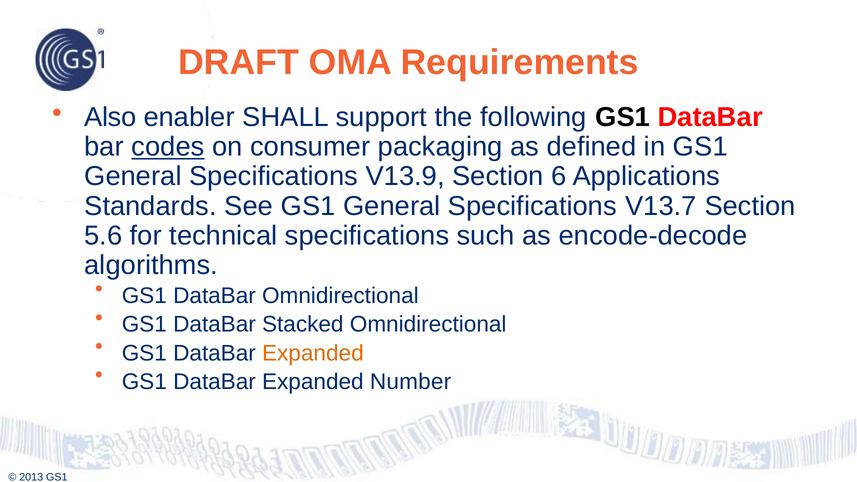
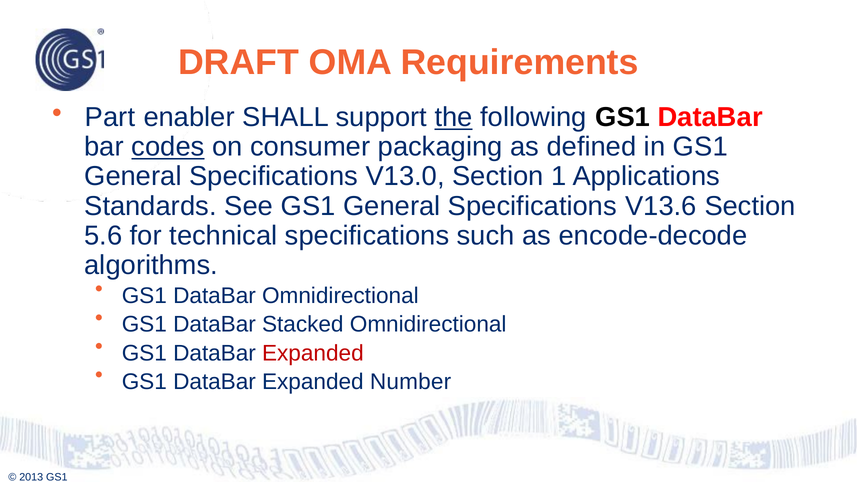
Also: Also -> Part (110, 117)
the underline: none -> present (454, 117)
V13.9: V13.9 -> V13.0 (405, 176)
6: 6 -> 1 (559, 176)
V13.7: V13.7 -> V13.6 (661, 206)
Expanded colour: orange -> red (313, 353)
